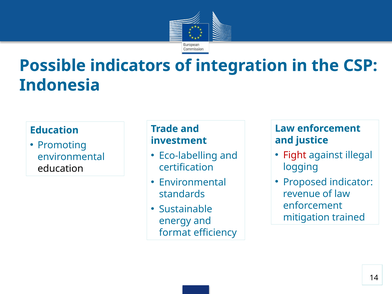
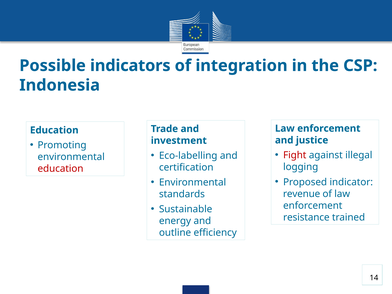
education colour: black -> red (61, 169)
mitigation: mitigation -> resistance (306, 217)
format: format -> outline (175, 233)
